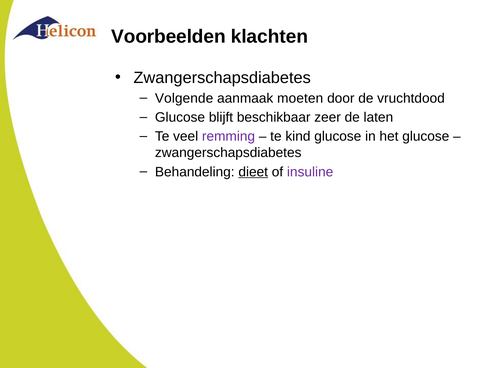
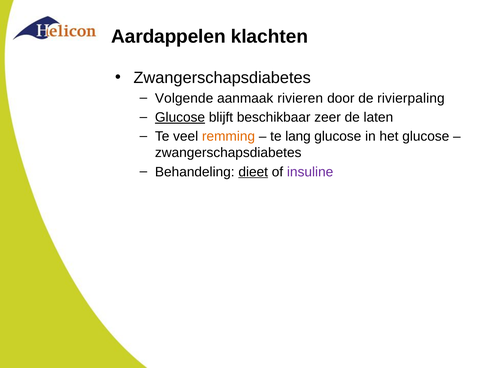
Voorbeelden: Voorbeelden -> Aardappelen (168, 37)
moeten: moeten -> rivieren (300, 98)
vruchtdood: vruchtdood -> rivierpaling (411, 98)
Glucose underline: none -> present (180, 117)
remming colour: purple -> orange (229, 136)
kind: kind -> lang (298, 136)
